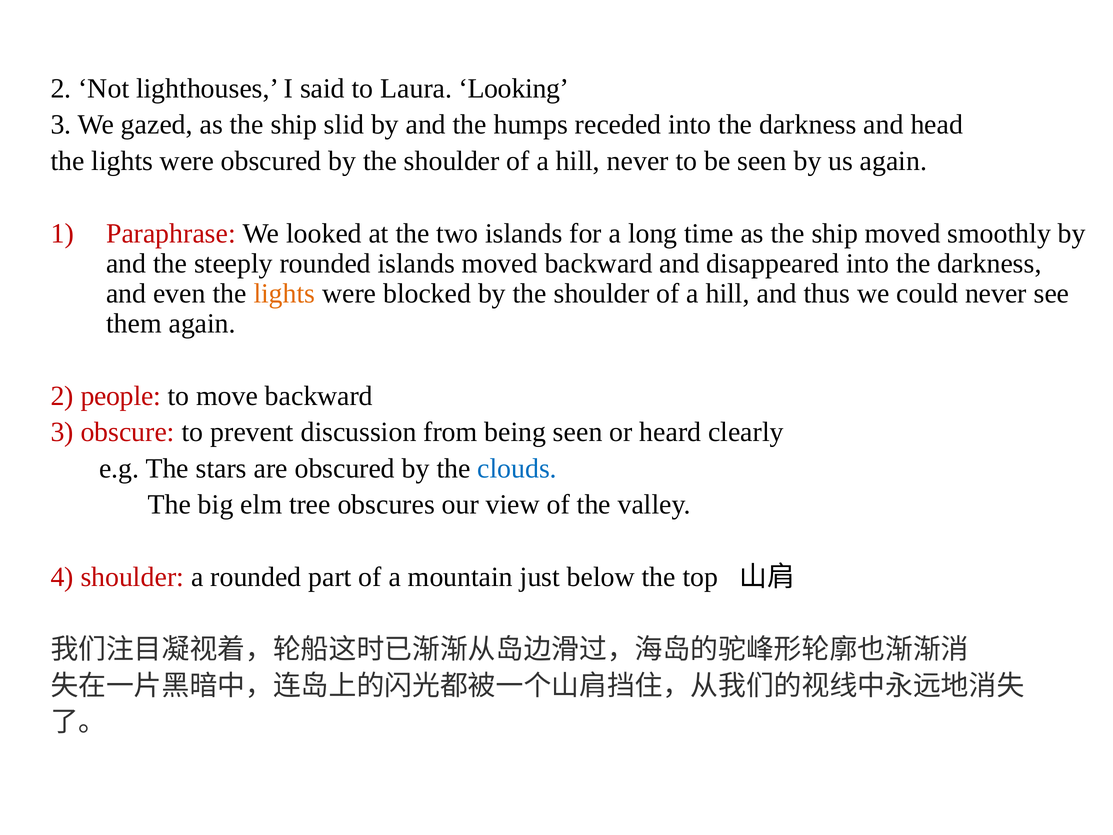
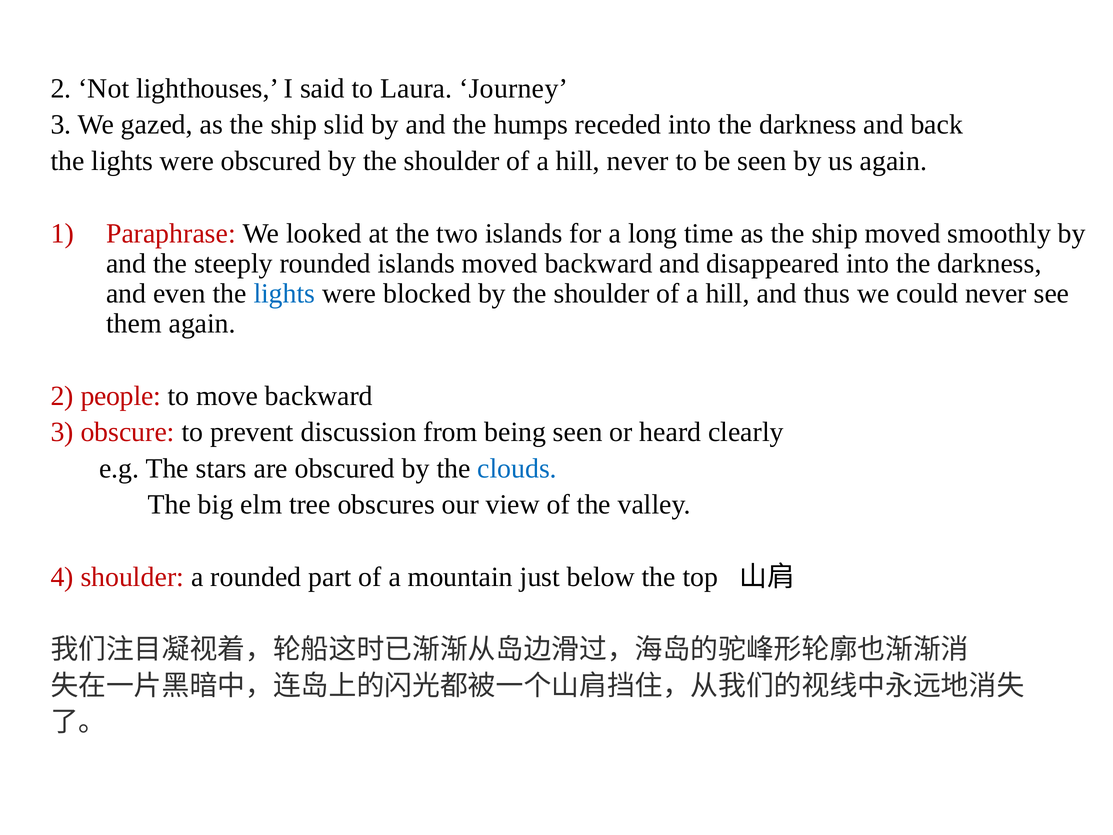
Looking: Looking -> Journey (514, 88)
head: head -> back (937, 125)
lights colour: orange -> blue (284, 293)
